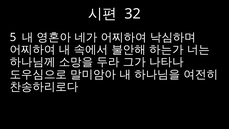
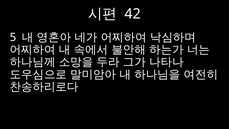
32: 32 -> 42 (133, 14)
